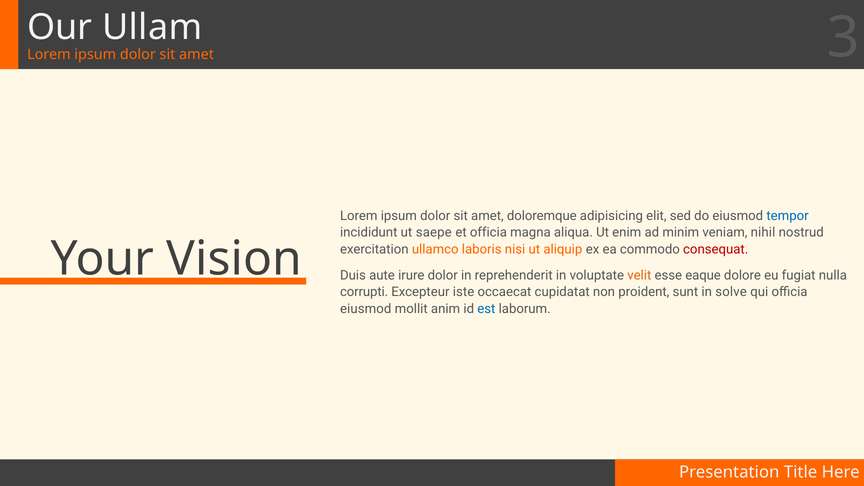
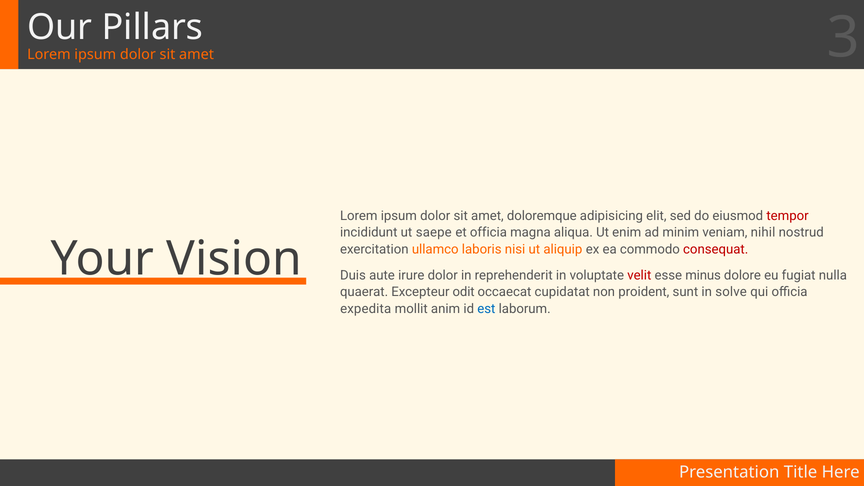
Ullam: Ullam -> Pillars (152, 28)
tempor colour: blue -> red (788, 216)
velit colour: orange -> red (639, 275)
eaque: eaque -> minus (703, 275)
corrupti: corrupti -> quaerat (364, 292)
iste: iste -> odit (464, 292)
eiusmod: eiusmod -> expedita (366, 309)
